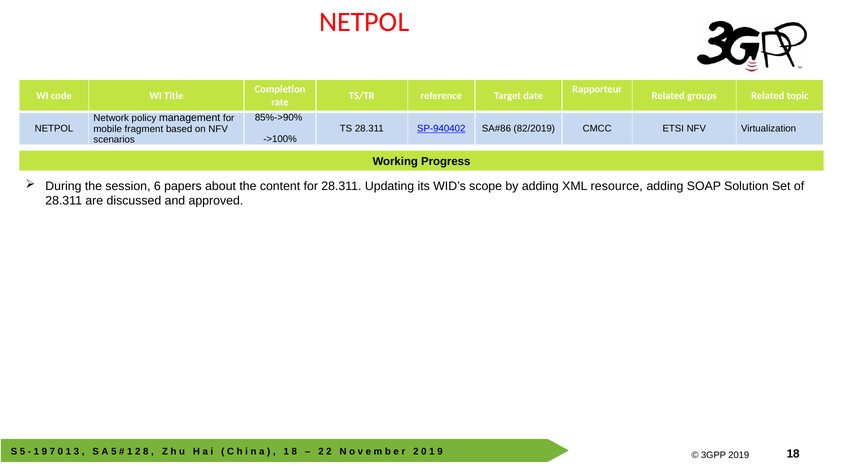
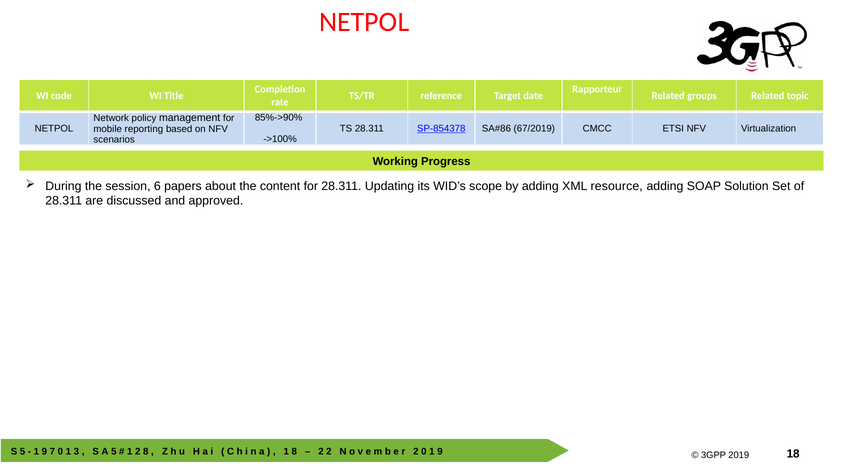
SP-940402: SP-940402 -> SP-854378 (441, 129)
82/2019: 82/2019 -> 67/2019 (534, 129)
fragment: fragment -> reporting (144, 129)
